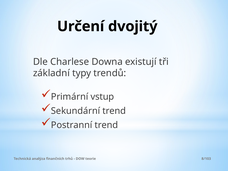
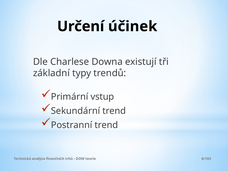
dvojitý: dvojitý -> účinek (133, 26)
